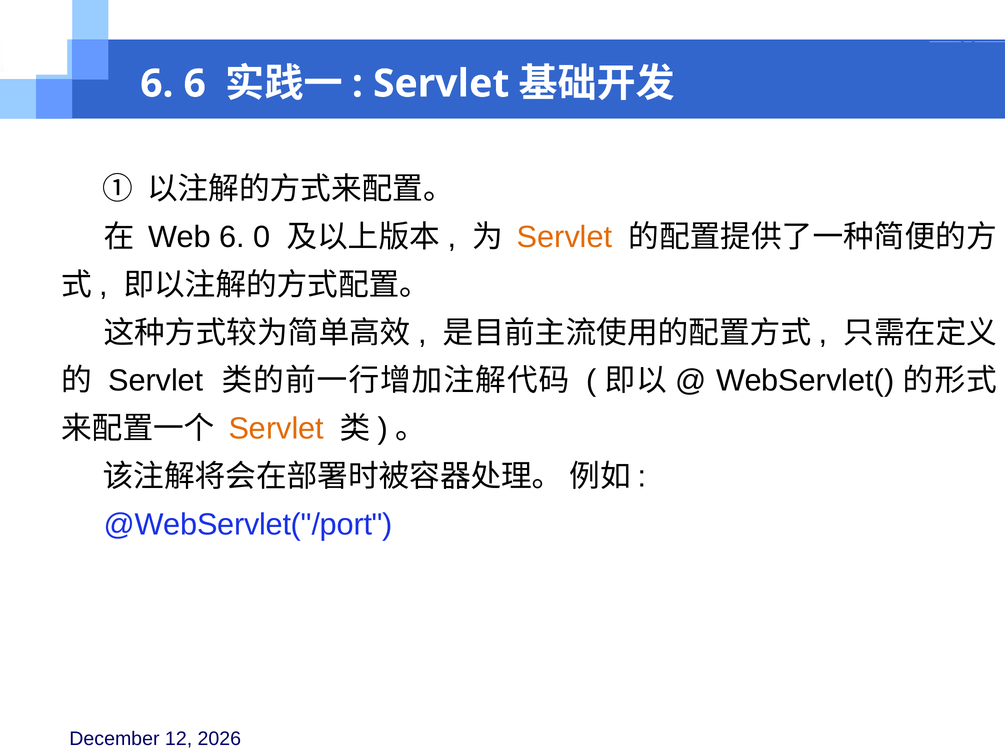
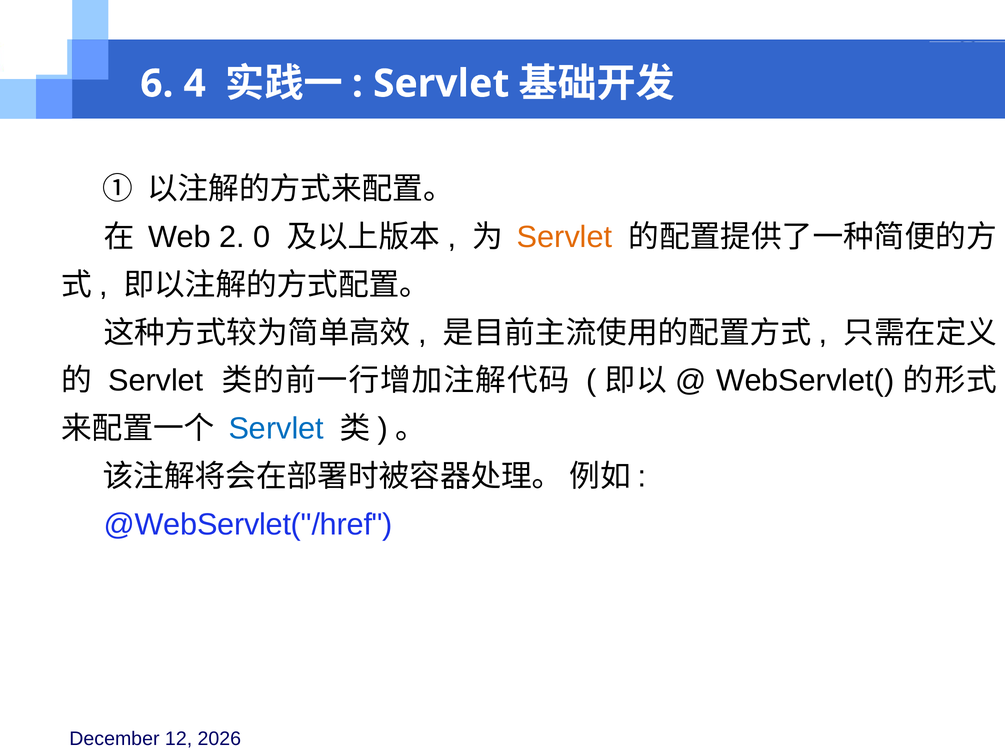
6 6: 6 -> 4 (195, 84)
Web 6: 6 -> 2 (232, 237)
Servlet colour: orange -> blue (276, 429)
@WebServlet("/port: @WebServlet("/port -> @WebServlet("/href (248, 524)
